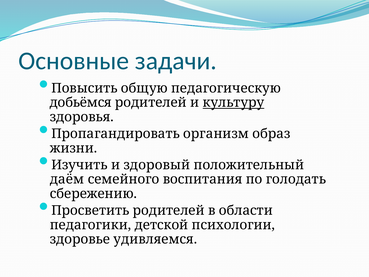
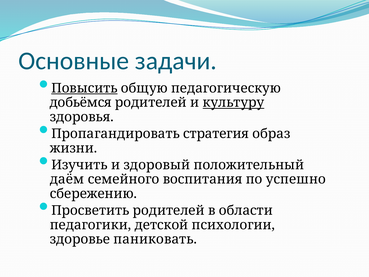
Повысить underline: none -> present (84, 88)
организм: организм -> стратегия (216, 134)
голодать: голодать -> успешно (296, 179)
удивляемся: удивляемся -> паниковать (155, 239)
